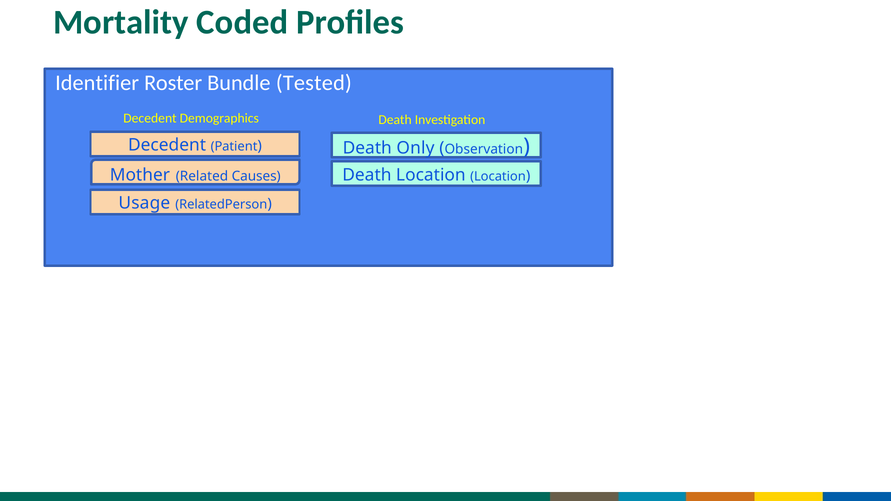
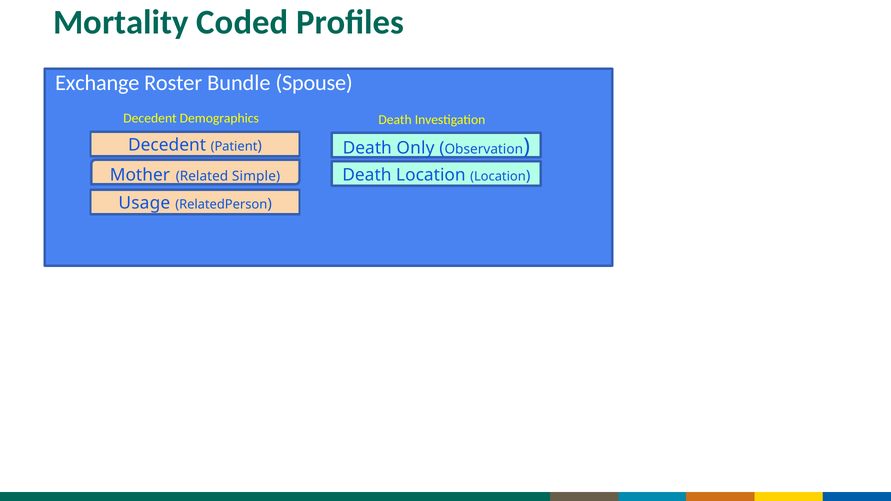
Identifier: Identifier -> Exchange (97, 83)
Tested: Tested -> Spouse (314, 83)
Causes: Causes -> Simple (256, 176)
